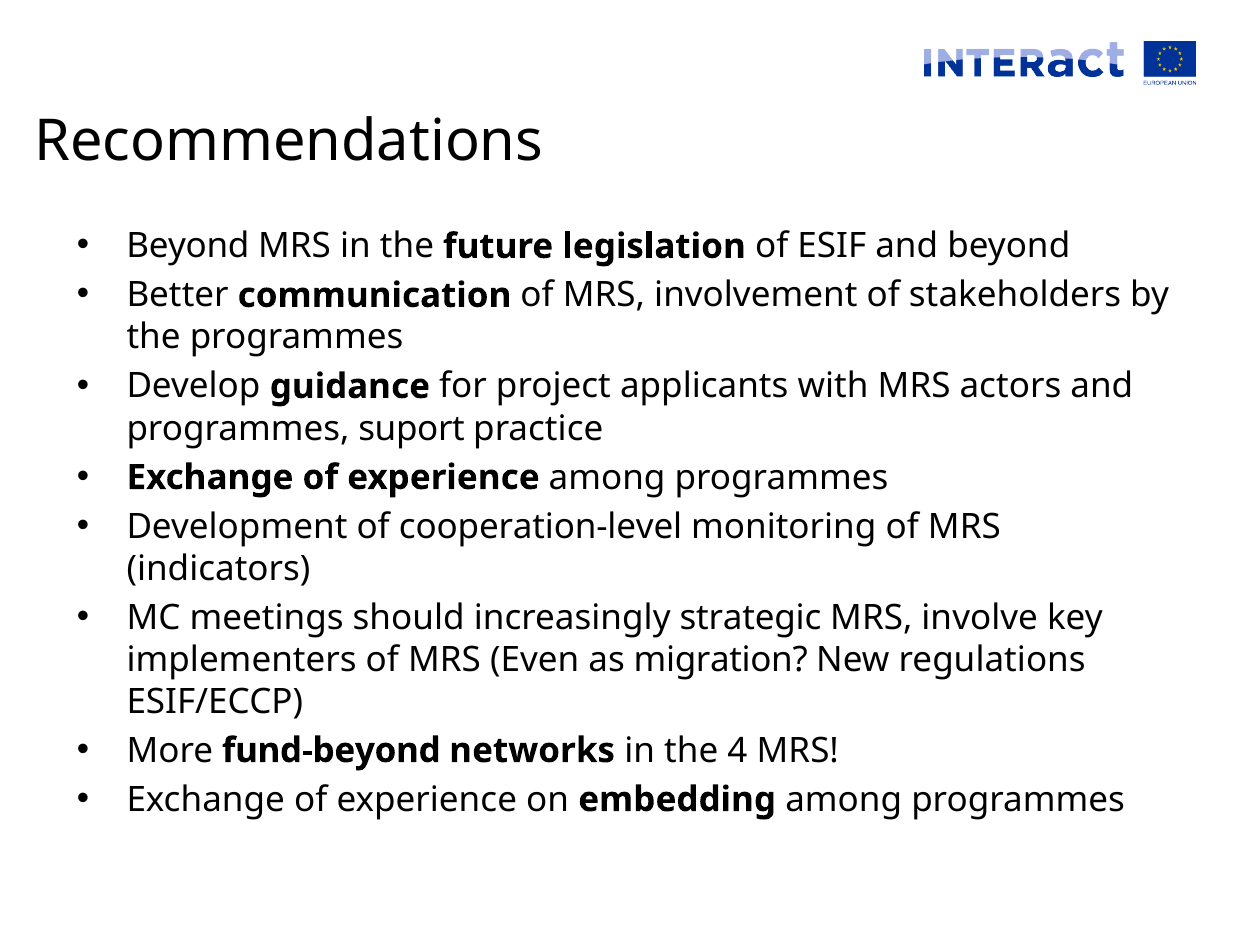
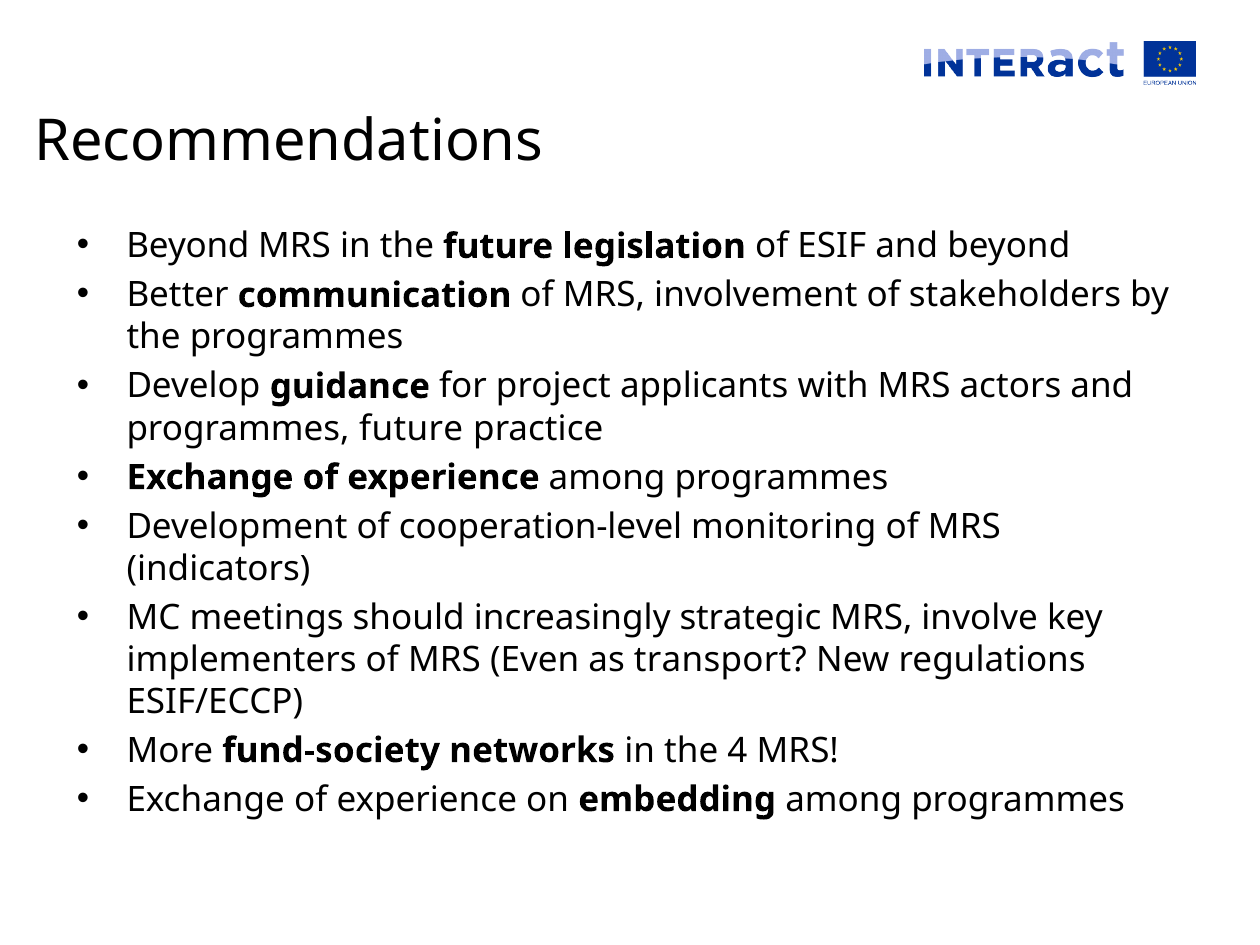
programmes suport: suport -> future (411, 428)
migration: migration -> transport (720, 660)
fund-beyond: fund-beyond -> fund-society (331, 751)
